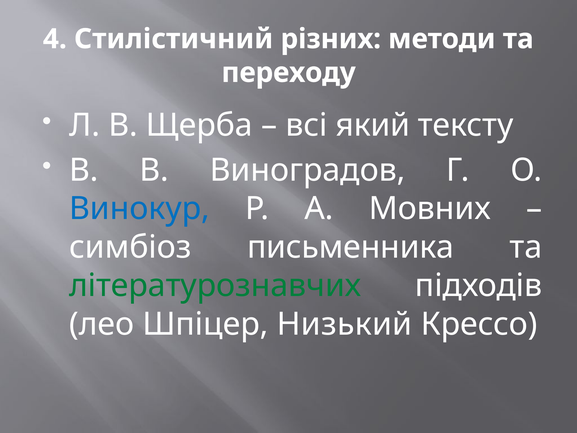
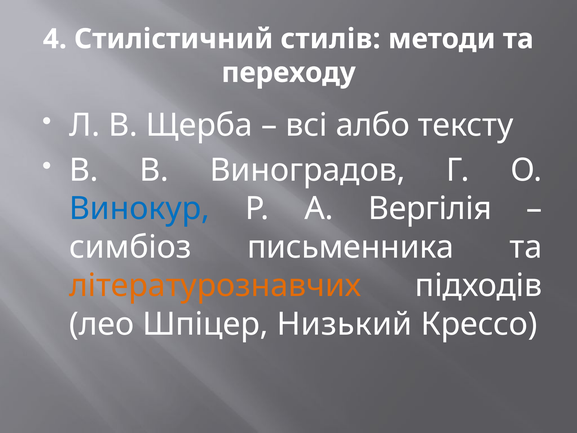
різних: різних -> стилів (330, 39)
який: який -> албо (373, 125)
Мовних: Мовних -> Вергілія (430, 209)
літературознавчих colour: green -> orange (215, 286)
